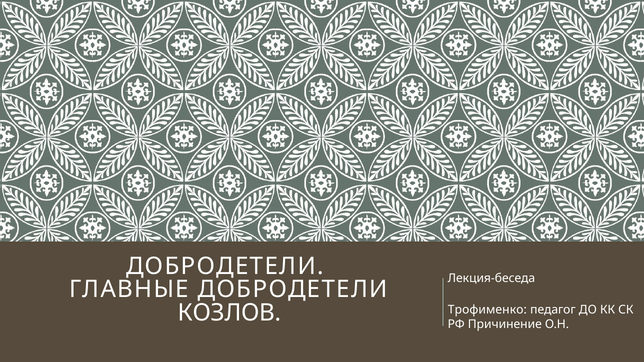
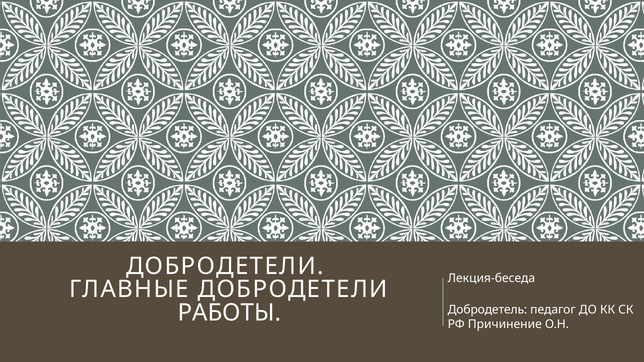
КОЗЛОВ: КОЗЛОВ -> РАБОТЫ (229, 313)
Трофименко: Трофименко -> Добродетель (487, 310)
